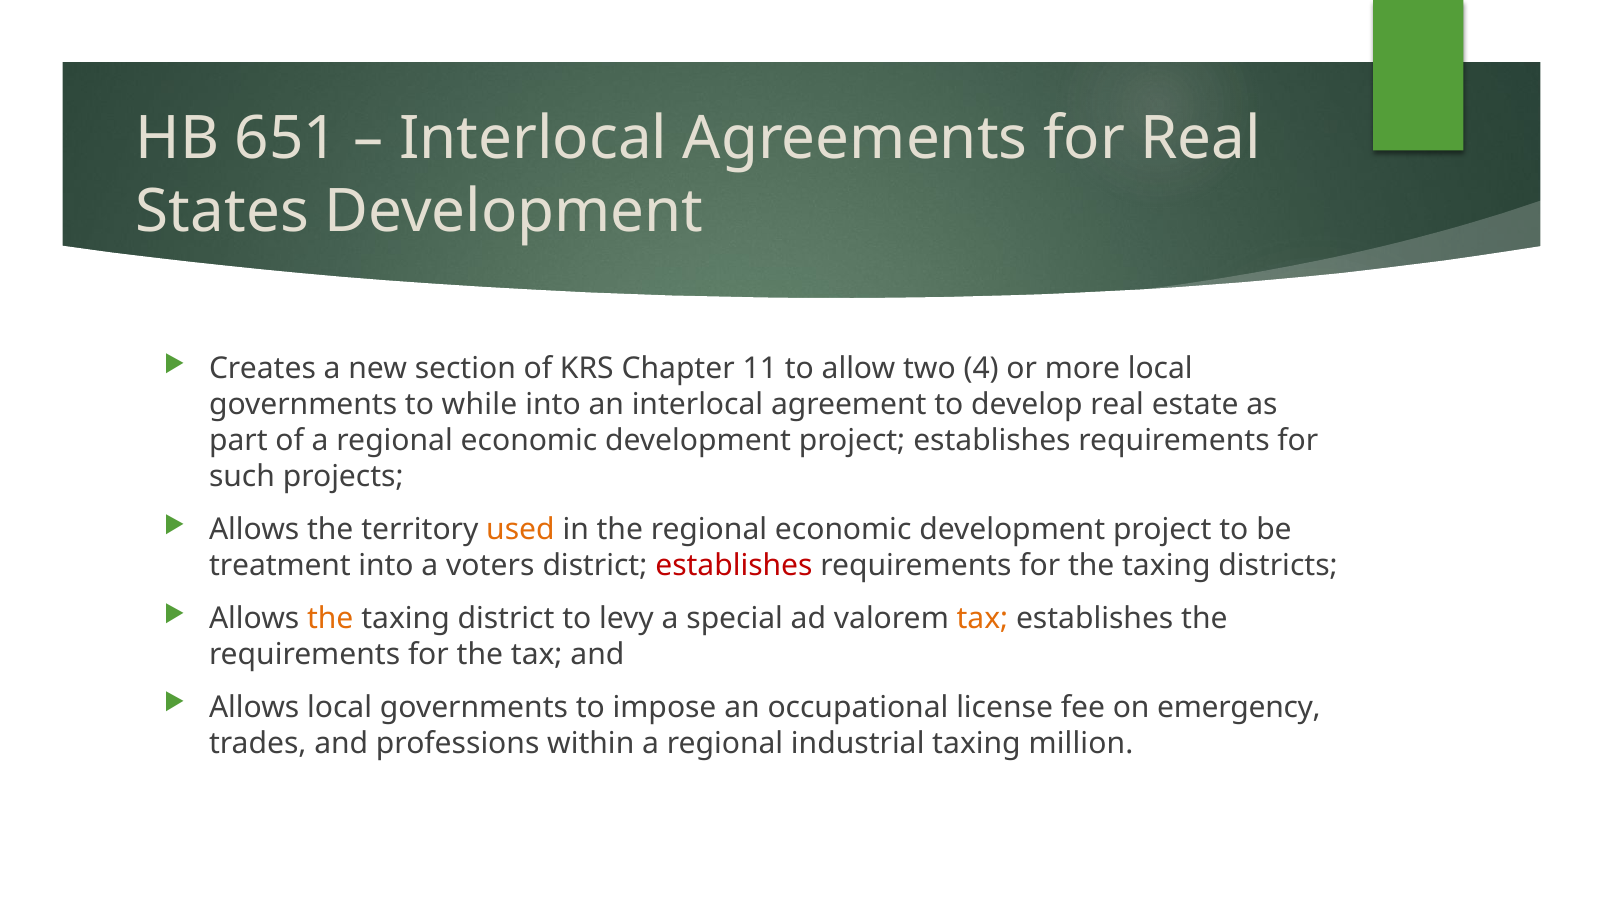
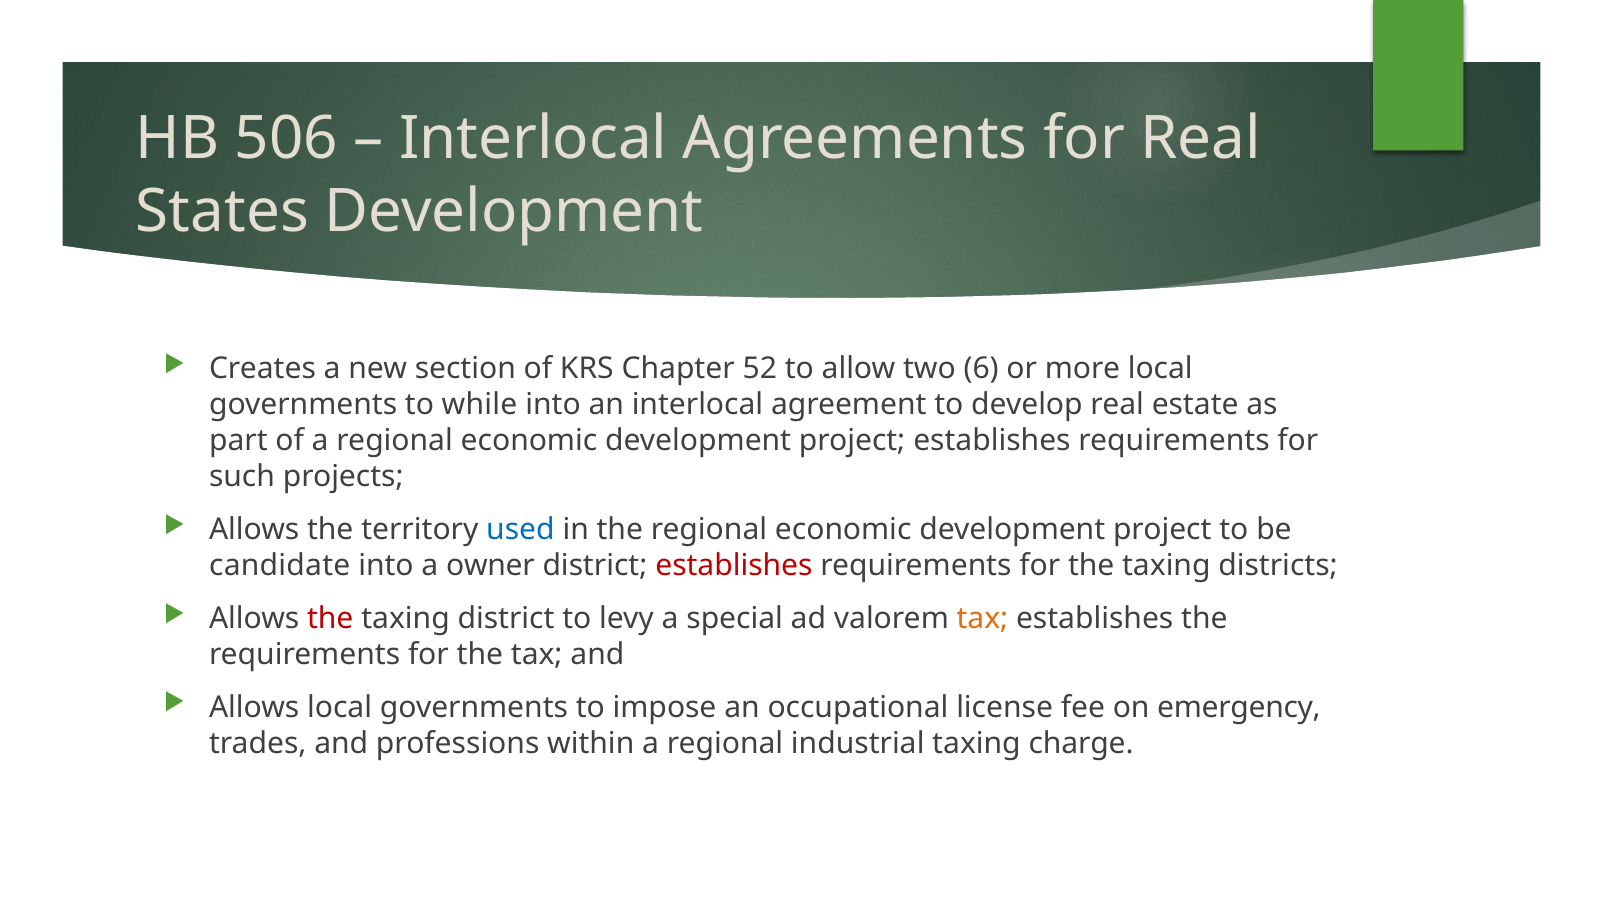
651: 651 -> 506 (287, 139)
11: 11 -> 52 (760, 369)
4: 4 -> 6 (981, 369)
used colour: orange -> blue (520, 530)
treatment: treatment -> candidate (280, 566)
voters: voters -> owner (490, 566)
the colour: orange -> red (330, 619)
million: million -> charge (1081, 744)
